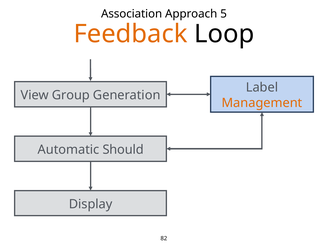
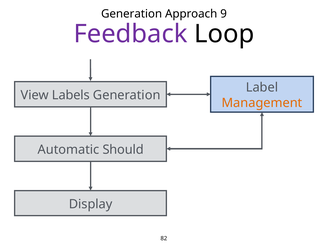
Association: Association -> Generation (132, 14)
5: 5 -> 9 (224, 14)
Feedback colour: orange -> purple (131, 34)
Group: Group -> Labels (71, 95)
